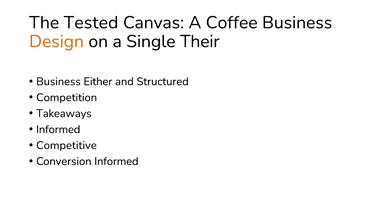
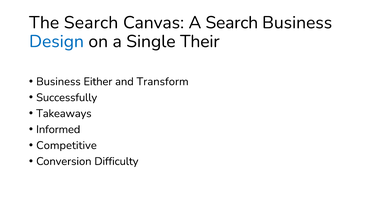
The Tested: Tested -> Search (91, 23)
A Coffee: Coffee -> Search (232, 23)
Design colour: orange -> blue (56, 41)
Structured: Structured -> Transform (163, 82)
Competition: Competition -> Successfully (67, 98)
Conversion Informed: Informed -> Difficulty (116, 162)
